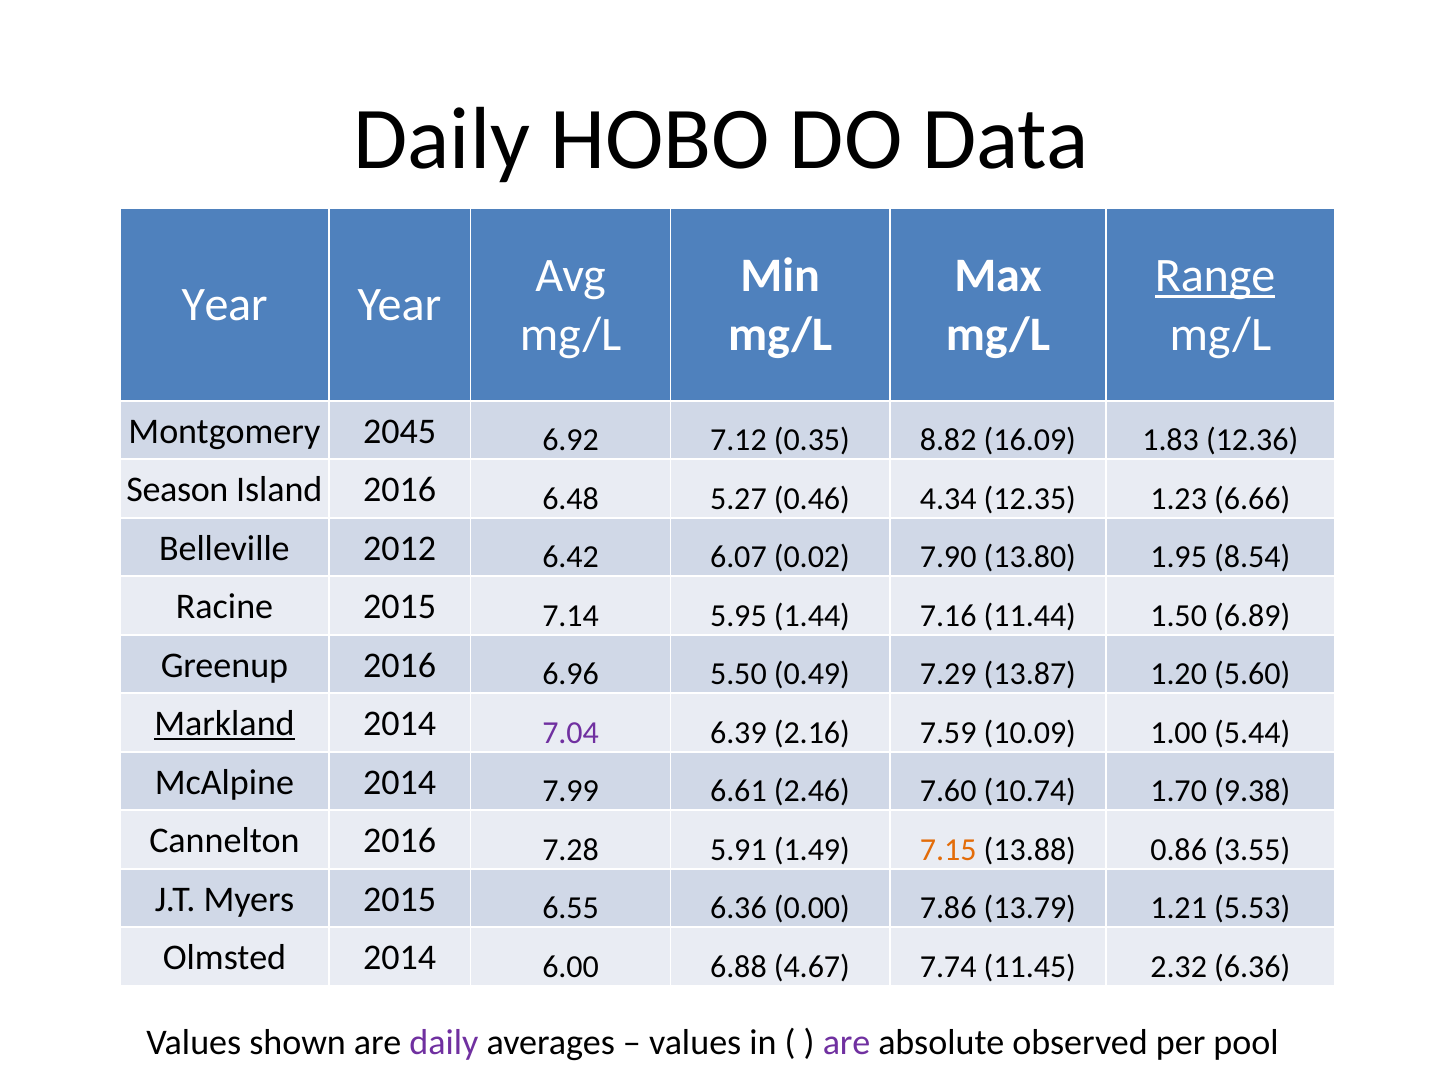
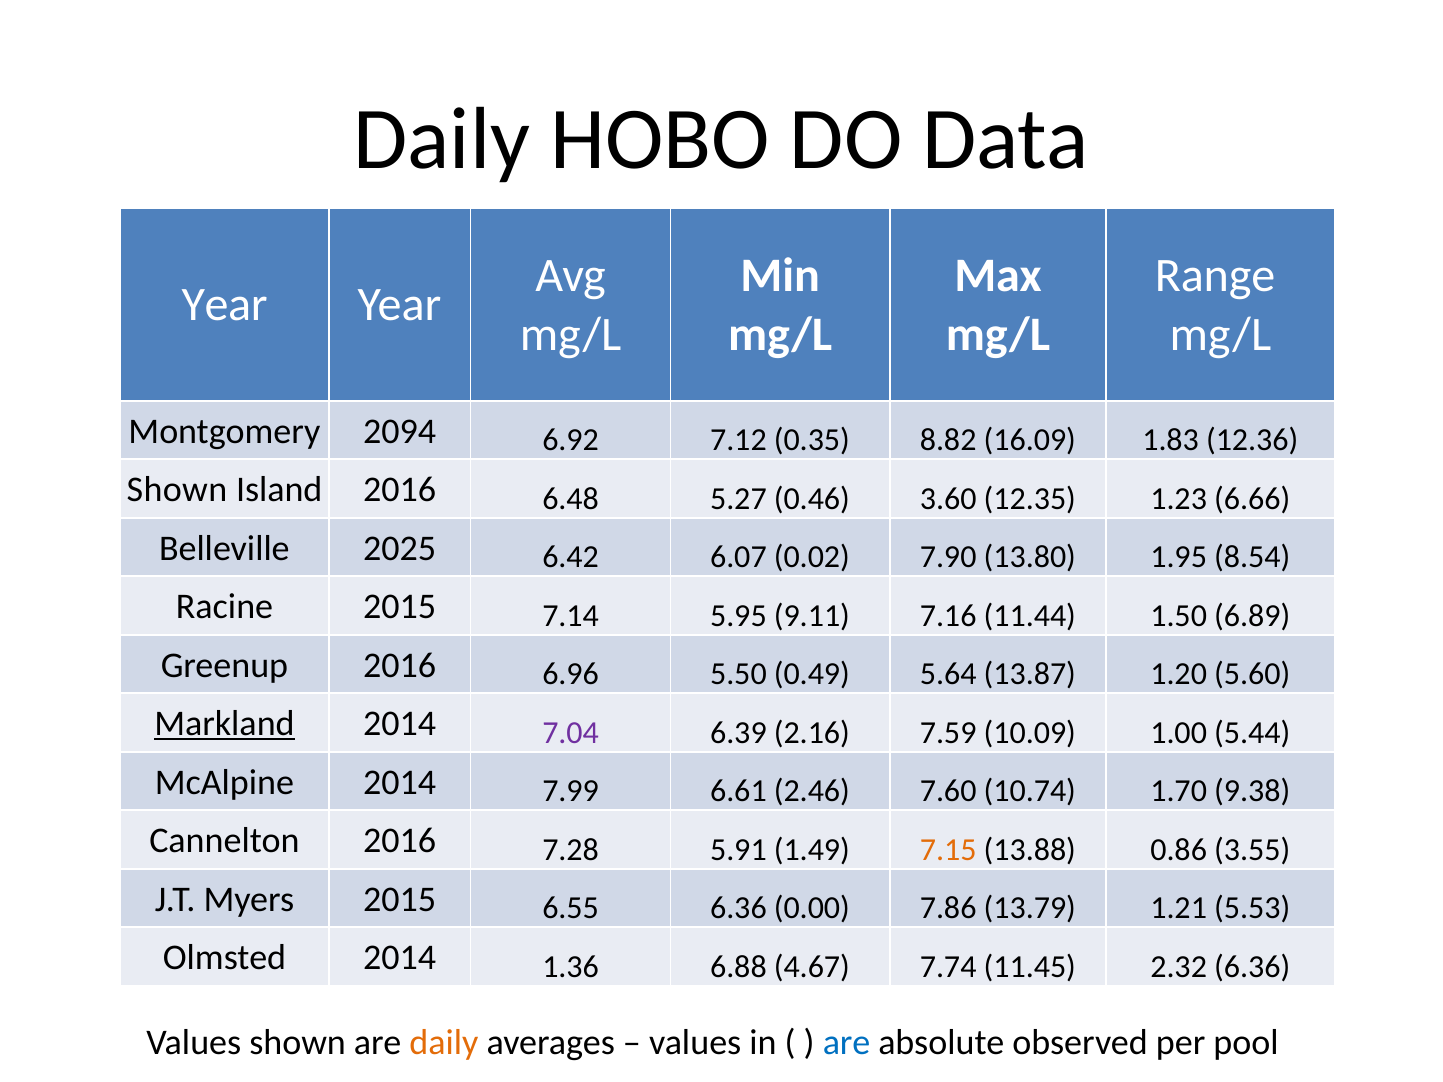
Range underline: present -> none (1215, 276)
2045: 2045 -> 2094 (400, 431)
Season: Season -> Shown (177, 490)
4.34: 4.34 -> 3.60 (948, 499)
2012: 2012 -> 2025 (400, 548)
1.44: 1.44 -> 9.11 (812, 616)
7.29: 7.29 -> 5.64 (948, 674)
6.00: 6.00 -> 1.36 (571, 967)
daily colour: purple -> orange (444, 1043)
are colour: purple -> blue (847, 1043)
